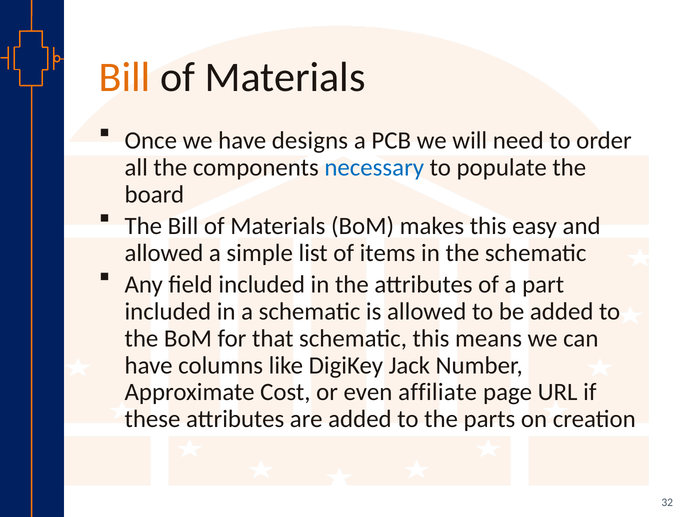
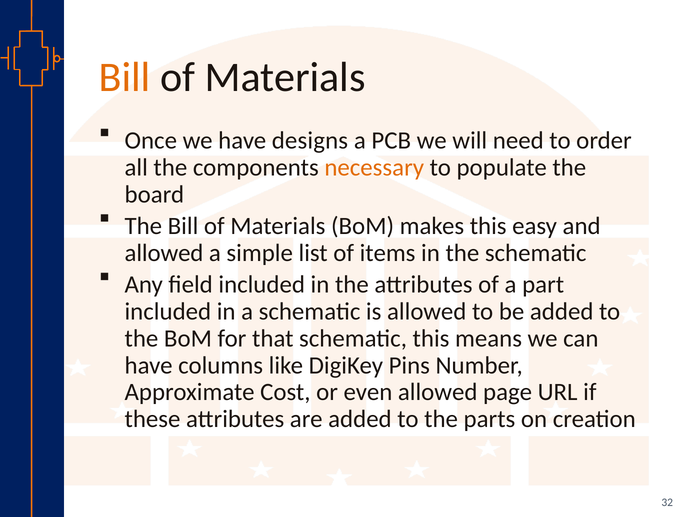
necessary colour: blue -> orange (374, 168)
Jack: Jack -> Pins (409, 365)
even affiliate: affiliate -> allowed (438, 392)
